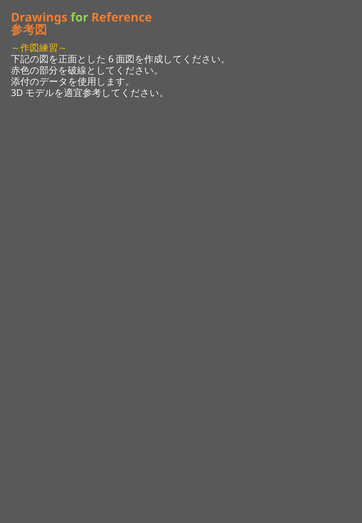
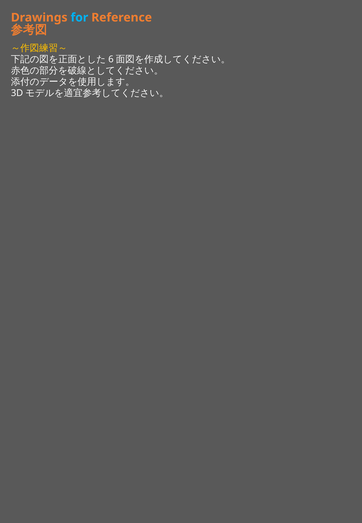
for colour: light green -> light blue (79, 18)
